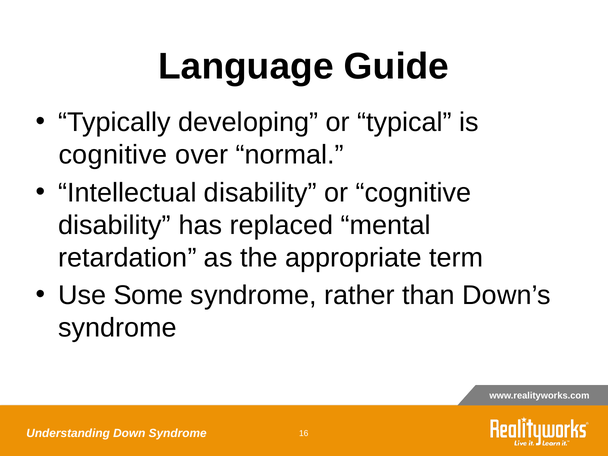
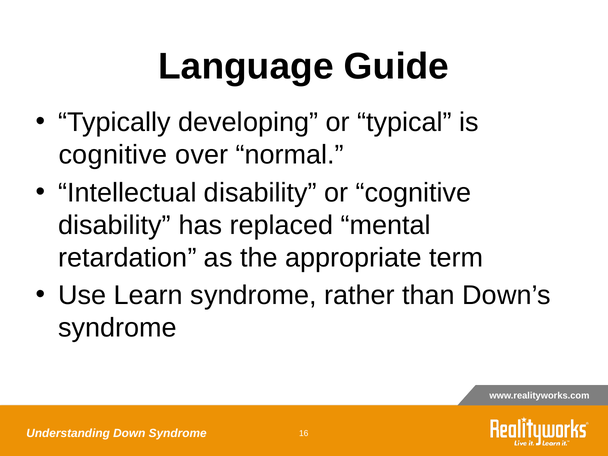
Some: Some -> Learn (148, 295)
